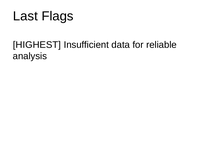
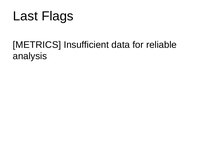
HIGHEST: HIGHEST -> METRICS (37, 45)
